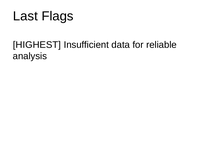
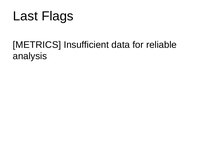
HIGHEST: HIGHEST -> METRICS (37, 45)
